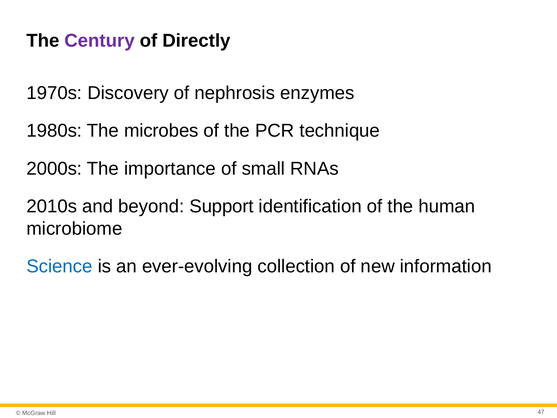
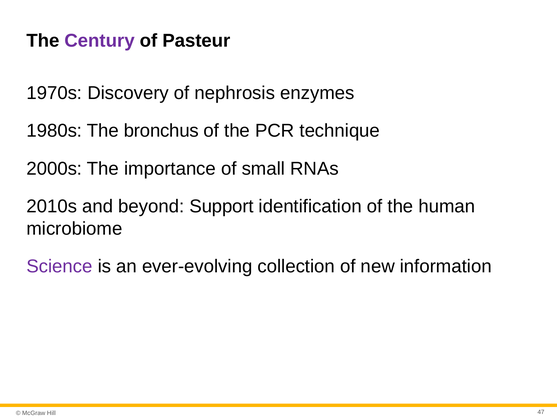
Directly: Directly -> Pasteur (196, 41)
microbes: microbes -> bronchus (161, 131)
Science colour: blue -> purple (59, 266)
